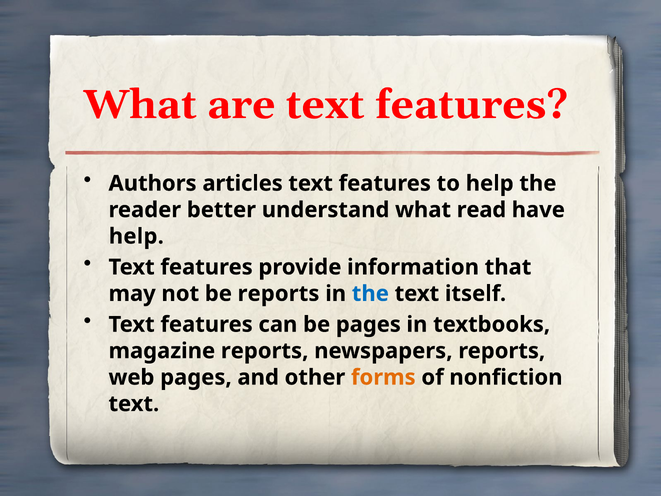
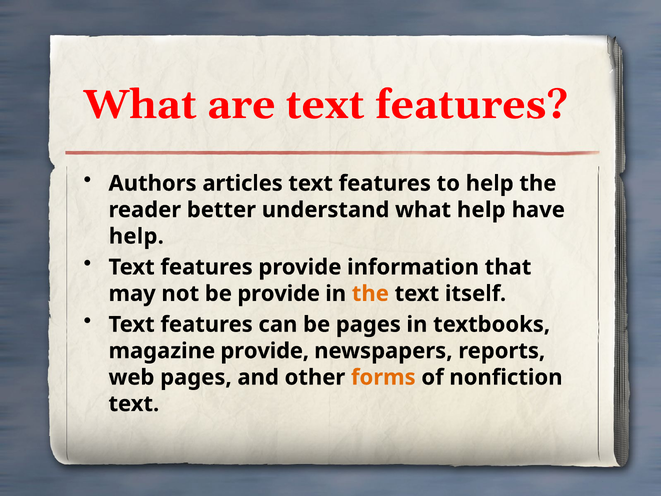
what read: read -> help (481, 210)
be reports: reports -> provide (279, 293)
the colour: blue -> orange (370, 293)
magazine reports: reports -> provide (265, 351)
